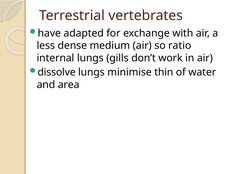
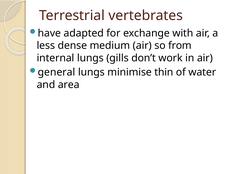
ratio: ratio -> from (180, 46)
dissolve: dissolve -> general (57, 72)
